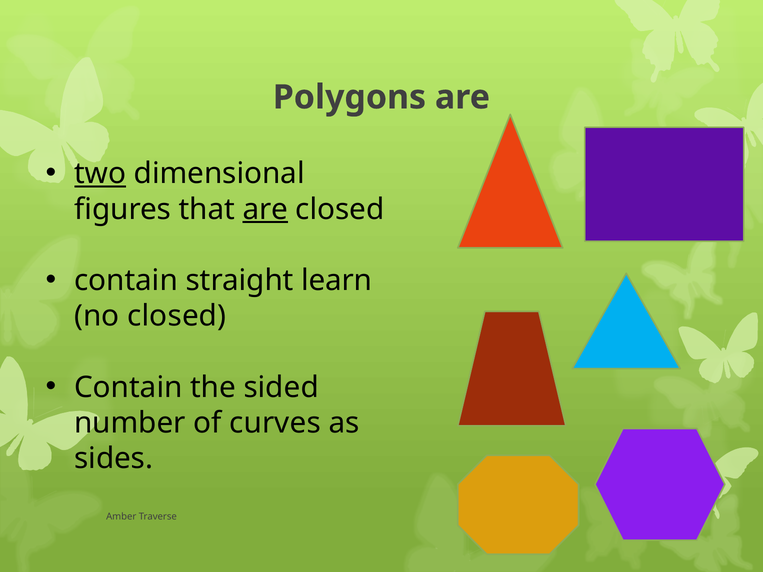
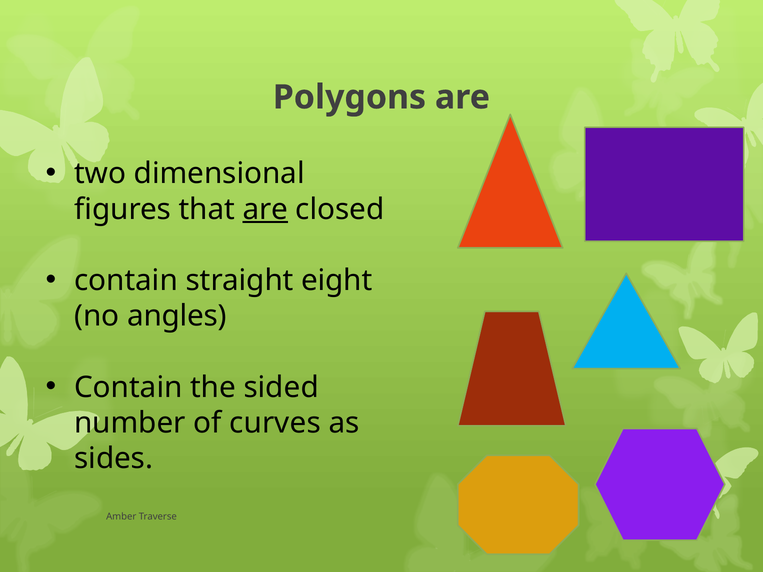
two underline: present -> none (100, 174)
learn: learn -> eight (337, 281)
no closed: closed -> angles (177, 316)
